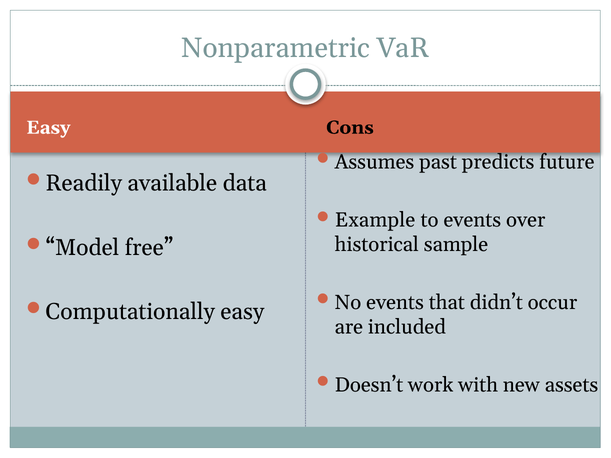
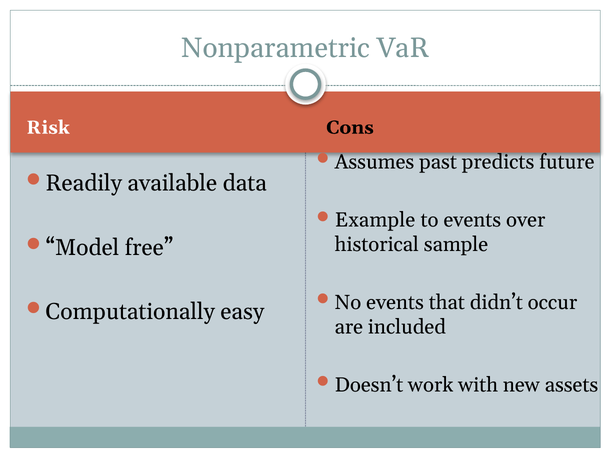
Easy: Easy -> Risk (48, 128)
